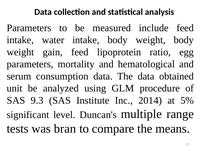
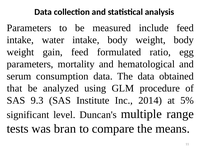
lipoprotein: lipoprotein -> formulated (119, 52)
unit: unit -> that (15, 88)
